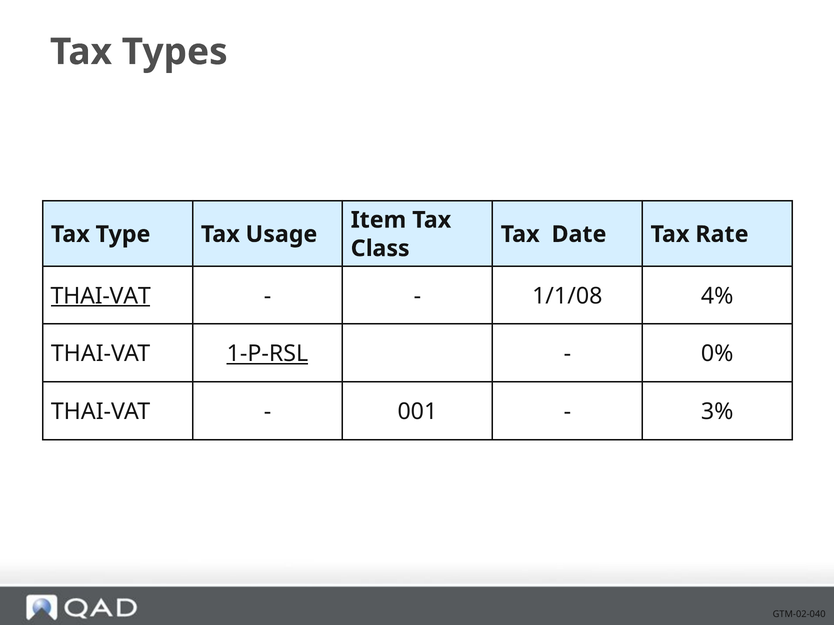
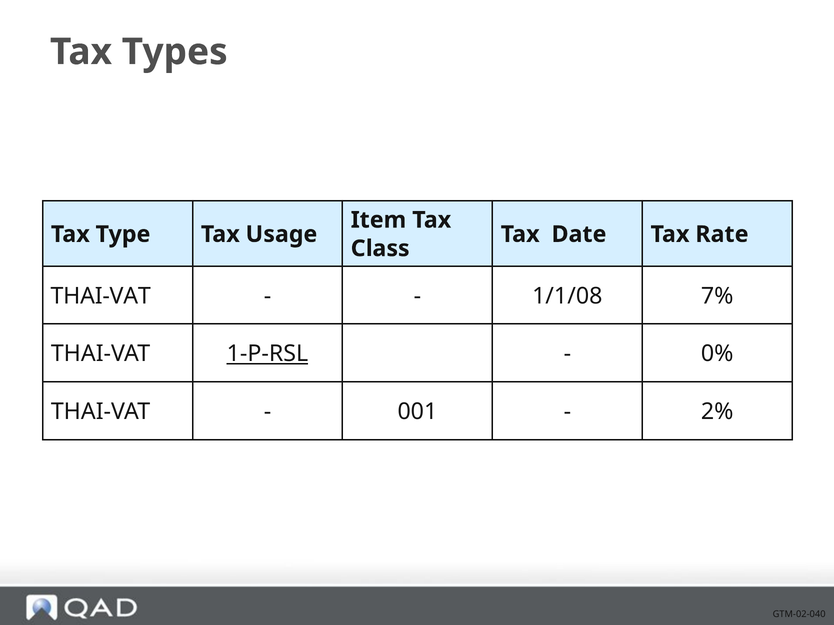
THAI-VAT underline: present -> none (101, 296)
4%: 4% -> 7% (717, 296)
3%: 3% -> 2% (717, 412)
